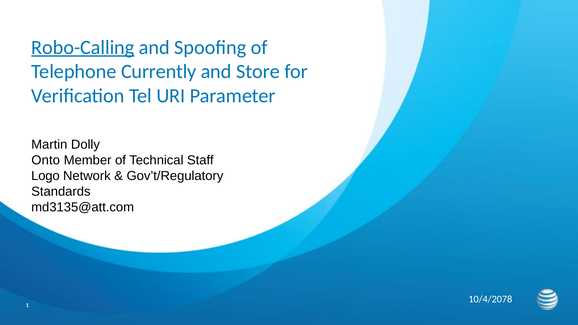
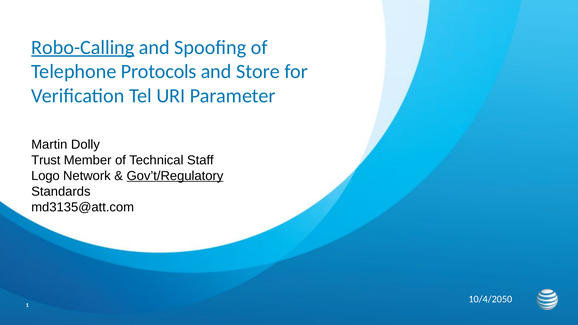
Currently: Currently -> Protocols (159, 72)
Onto: Onto -> Trust (46, 160)
Gov’t/Regulatory underline: none -> present (175, 176)
10/4/2078: 10/4/2078 -> 10/4/2050 (490, 299)
